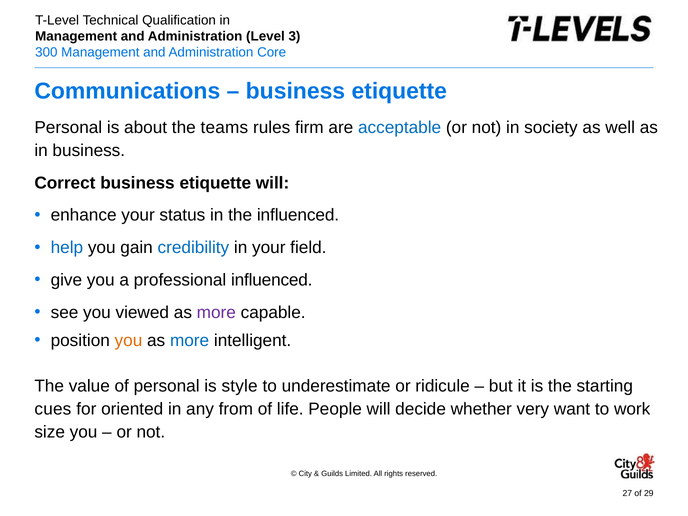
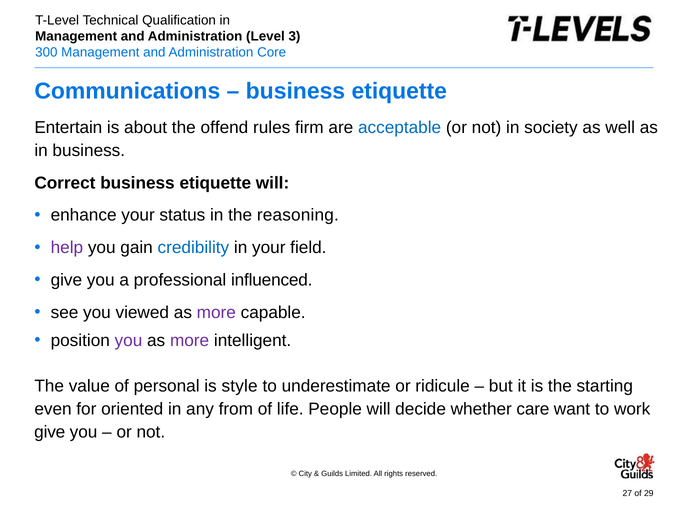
Personal: Personal -> Entertain (68, 128)
teams: teams -> offend (224, 128)
the influenced: influenced -> reasoning (298, 215)
help colour: blue -> purple (67, 248)
you colour: orange -> purple (128, 340)
more colour: blue -> purple (190, 340)
cues: cues -> even (53, 409)
very: very -> care (533, 409)
size: size -> give (50, 432)
